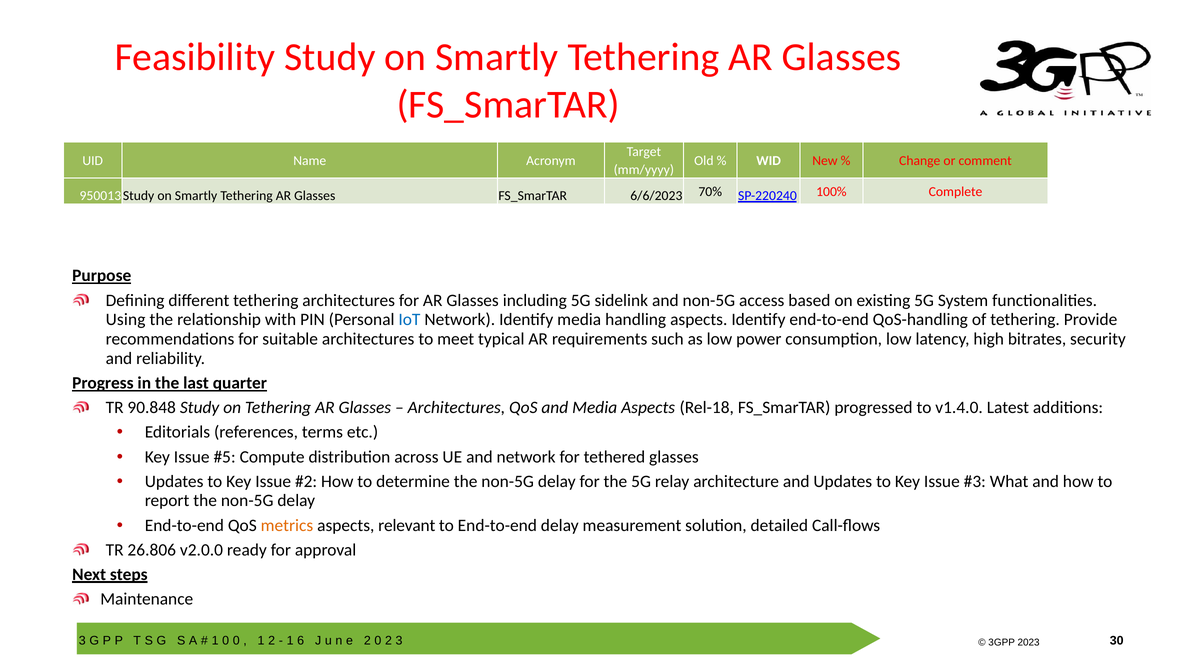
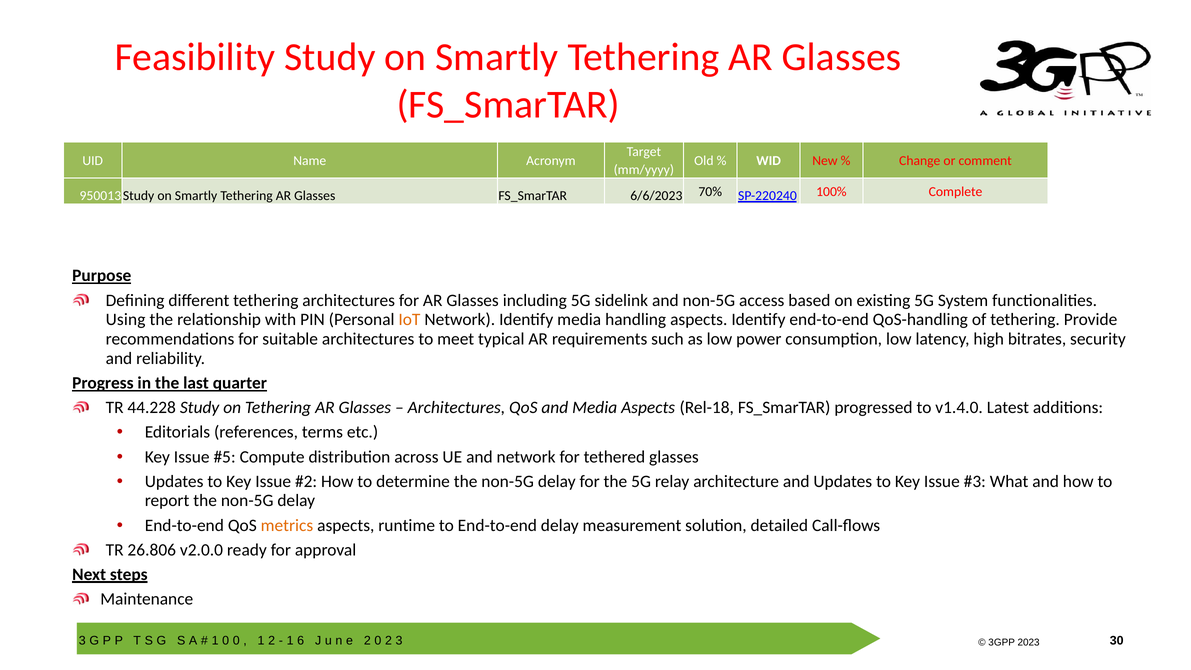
IoT colour: blue -> orange (409, 320)
90.848: 90.848 -> 44.228 (152, 408)
relevant: relevant -> runtime (407, 525)
